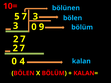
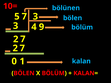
0: 0 -> 4 (34, 27)
4: 4 -> 1 (22, 61)
